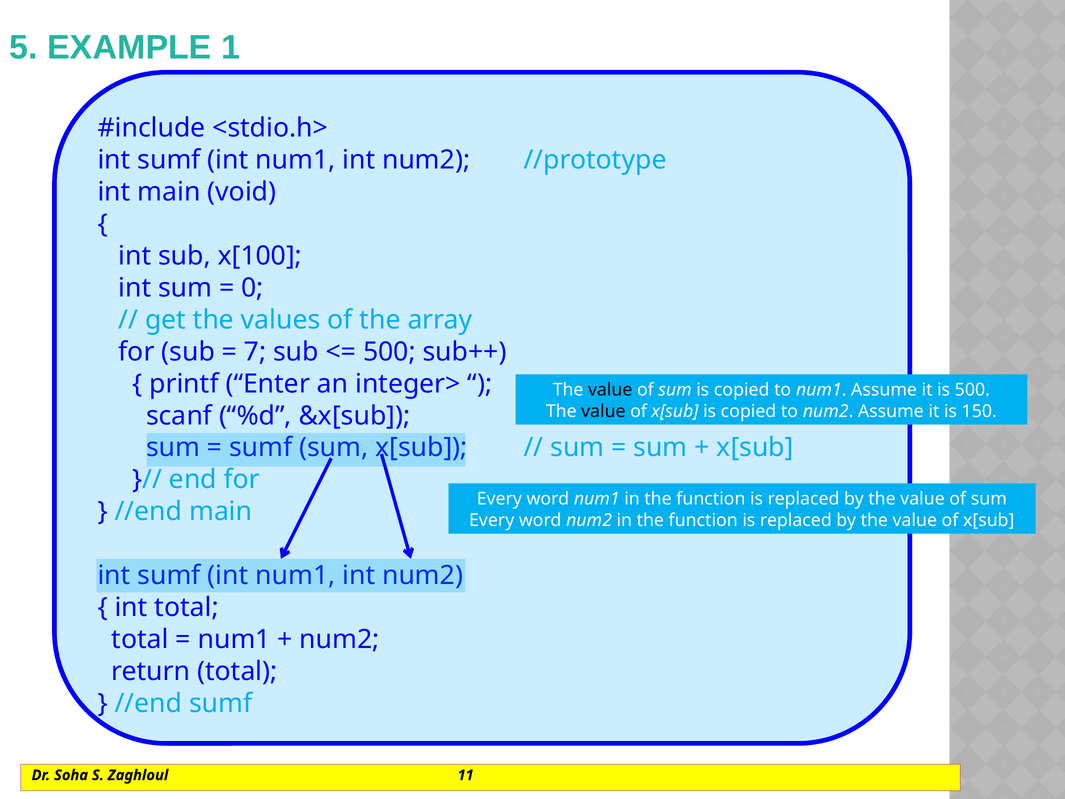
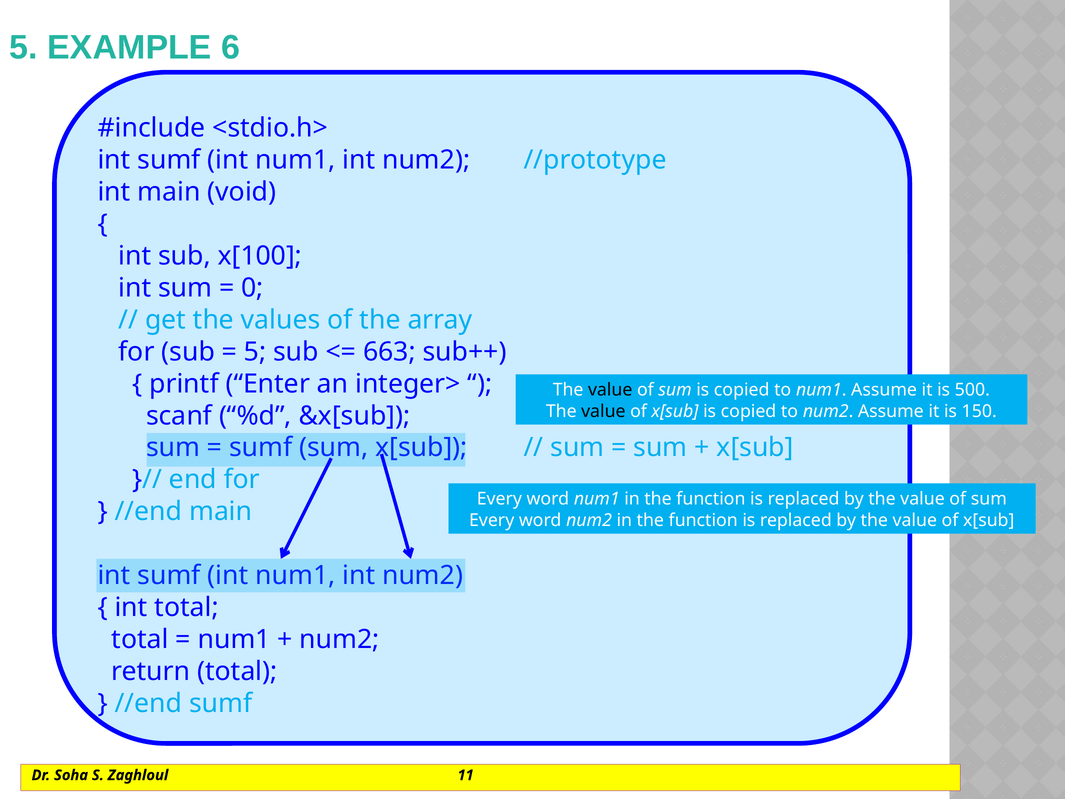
1: 1 -> 6 (231, 47)
7: 7 -> 5 (255, 352)
500: 500 -> 663 (389, 352)
